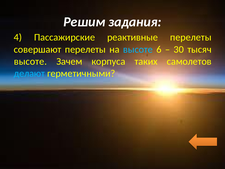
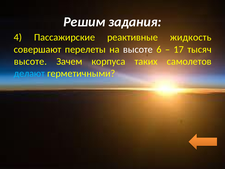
реактивные перелеты: перелеты -> жидкость (191, 37)
высоте colour: light blue -> white (138, 49)
30: 30 -> 17 (179, 49)
